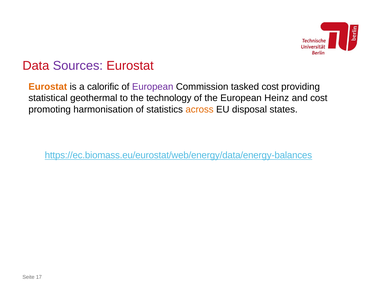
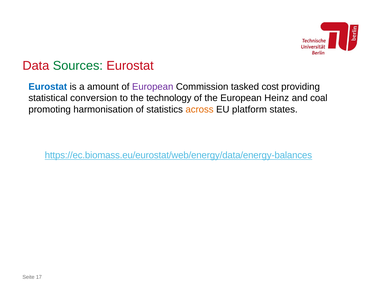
Sources colour: purple -> green (78, 66)
Eurostat colour: orange -> blue (48, 87)
calorific: calorific -> amount (103, 87)
geothermal: geothermal -> conversion (94, 98)
and cost: cost -> coal (319, 98)
disposal: disposal -> platform (249, 109)
